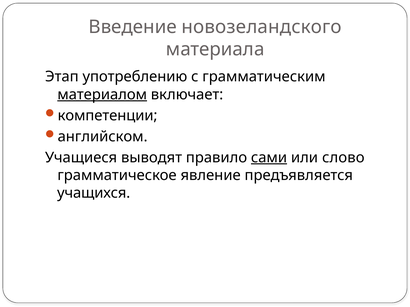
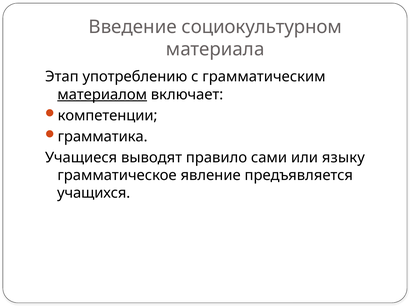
новозеландского: новозеландского -> социокультурном (262, 27)
английском: английском -> грамматика (103, 137)
сами underline: present -> none (269, 158)
слово: слово -> языку (343, 158)
